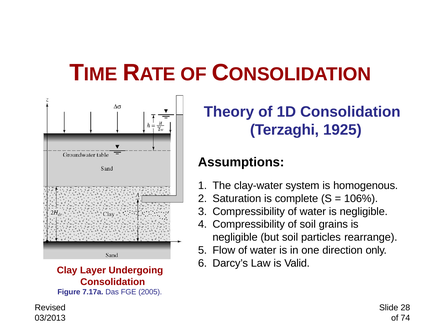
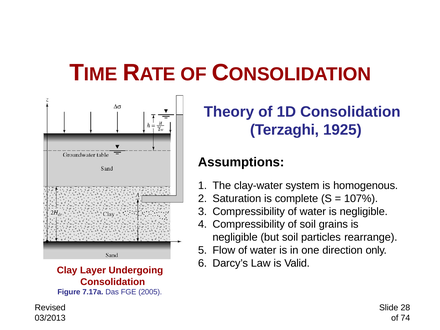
106%: 106% -> 107% (361, 198)
